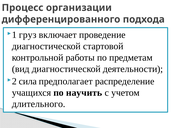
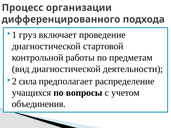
научить: научить -> вопросы (84, 93)
длительного: длительного -> объединения (39, 104)
